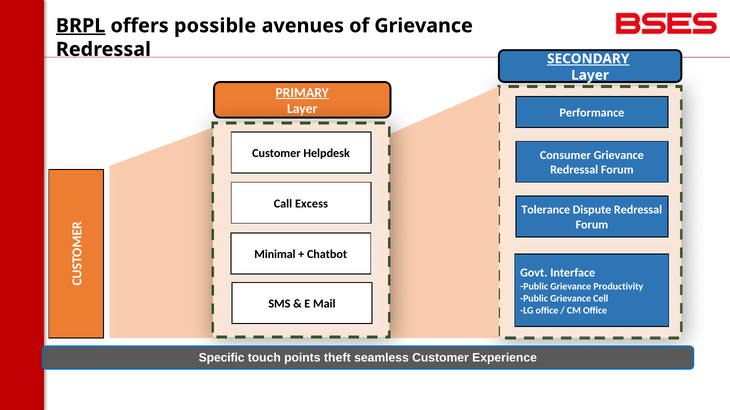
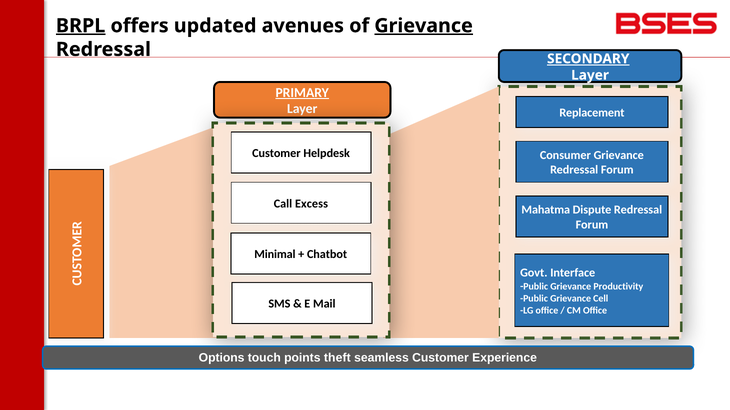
possible: possible -> updated (215, 26)
Grievance underline: none -> present (424, 26)
Performance: Performance -> Replacement (592, 113)
Tolerance: Tolerance -> Mahatma (546, 210)
Specific: Specific -> Options (222, 358)
